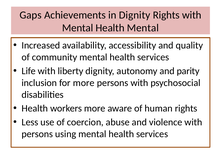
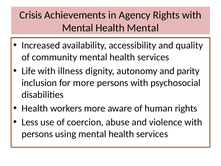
Gaps: Gaps -> Crisis (31, 15)
in Dignity: Dignity -> Agency (135, 15)
liberty: liberty -> illness (70, 71)
